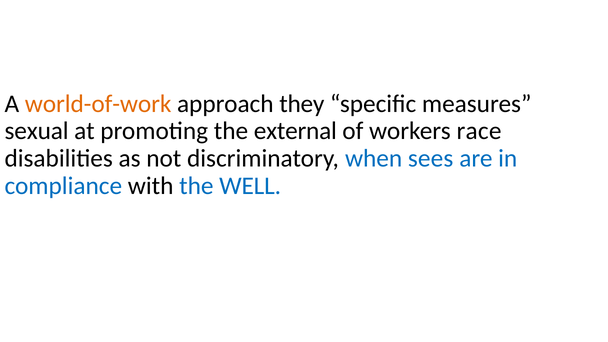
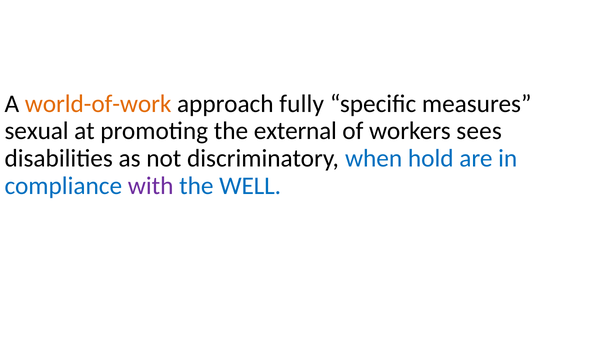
they: they -> fully (302, 104)
race: race -> sees (479, 131)
sees: sees -> hold (431, 158)
with colour: black -> purple (151, 186)
